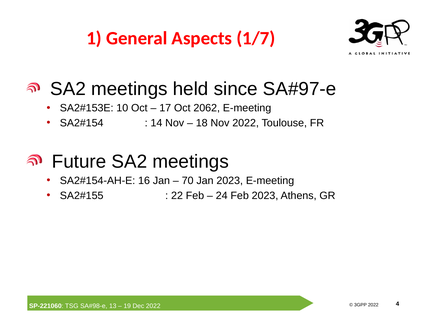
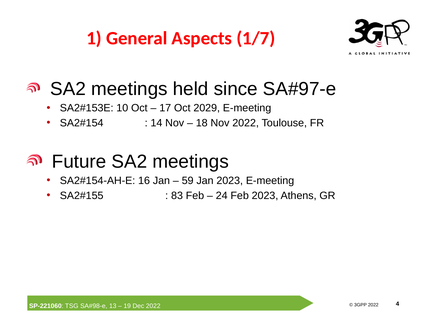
2062: 2062 -> 2029 (207, 108)
70: 70 -> 59 (188, 181)
22: 22 -> 83 (177, 196)
